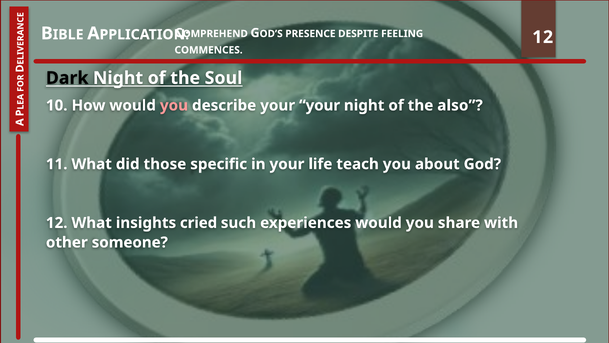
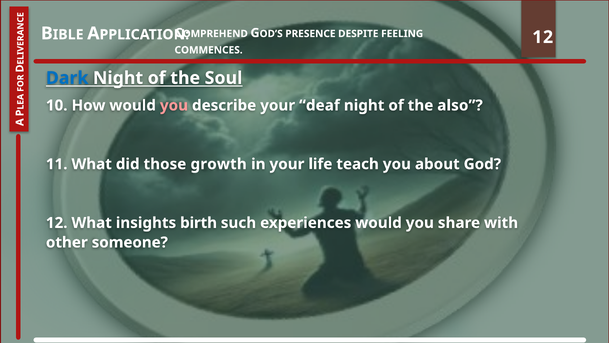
Dark colour: black -> blue (67, 78)
your your: your -> deaf (319, 105)
specific: specific -> growth (219, 164)
cried: cried -> birth (199, 223)
